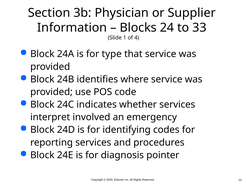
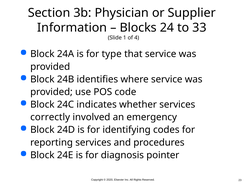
interpret: interpret -> correctly (50, 117)
